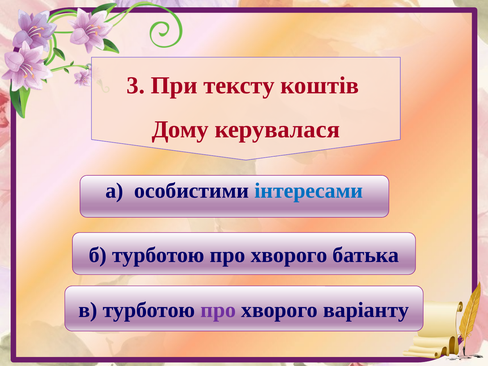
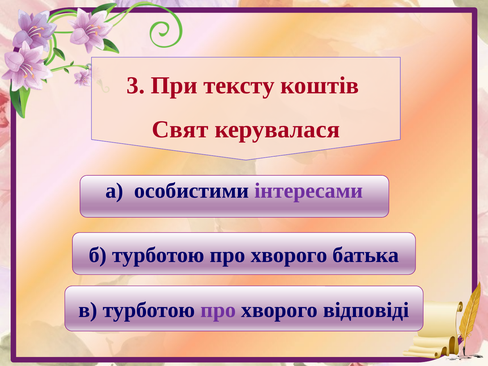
Дому: Дому -> Свят (180, 129)
інтересами colour: blue -> purple (309, 191)
варіанту: варіанту -> відповіді (366, 310)
